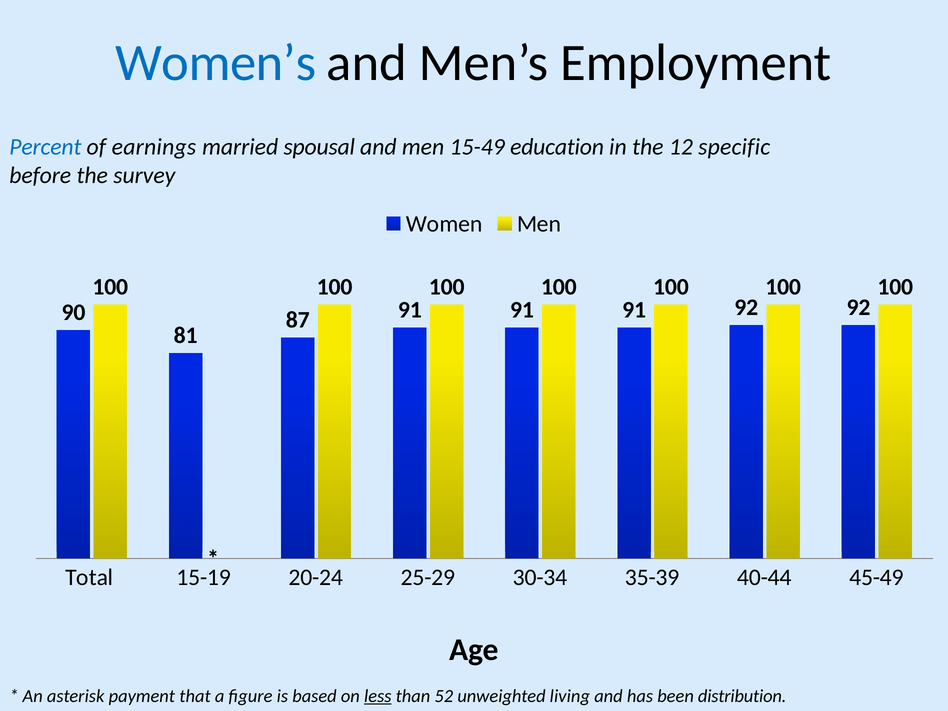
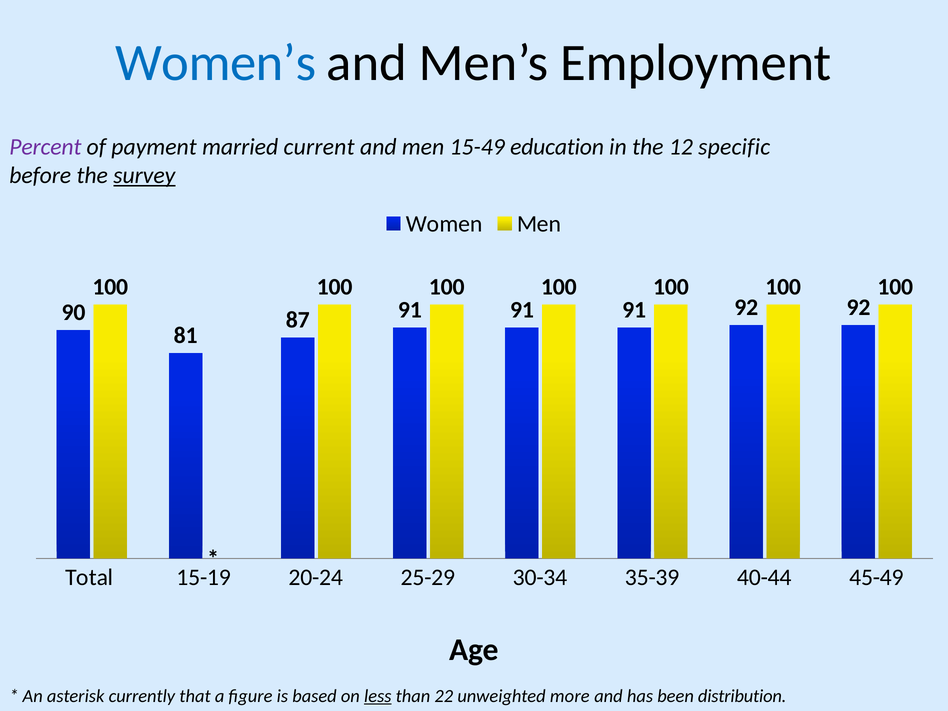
Percent colour: blue -> purple (45, 147)
earnings: earnings -> payment (154, 147)
spousal: spousal -> current (319, 147)
survey underline: none -> present (144, 175)
payment: payment -> currently (142, 696)
52: 52 -> 22 (444, 696)
living: living -> more (570, 696)
